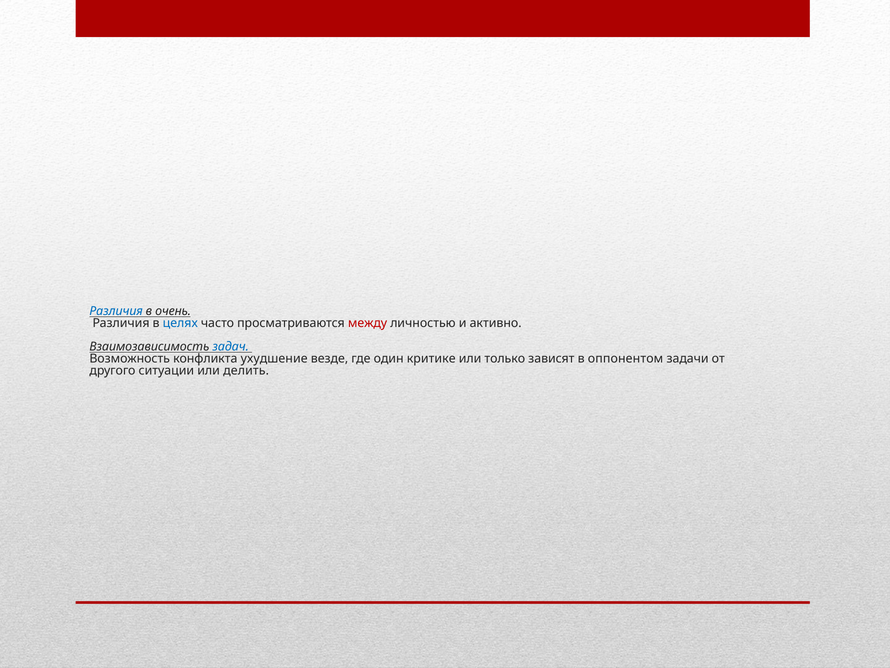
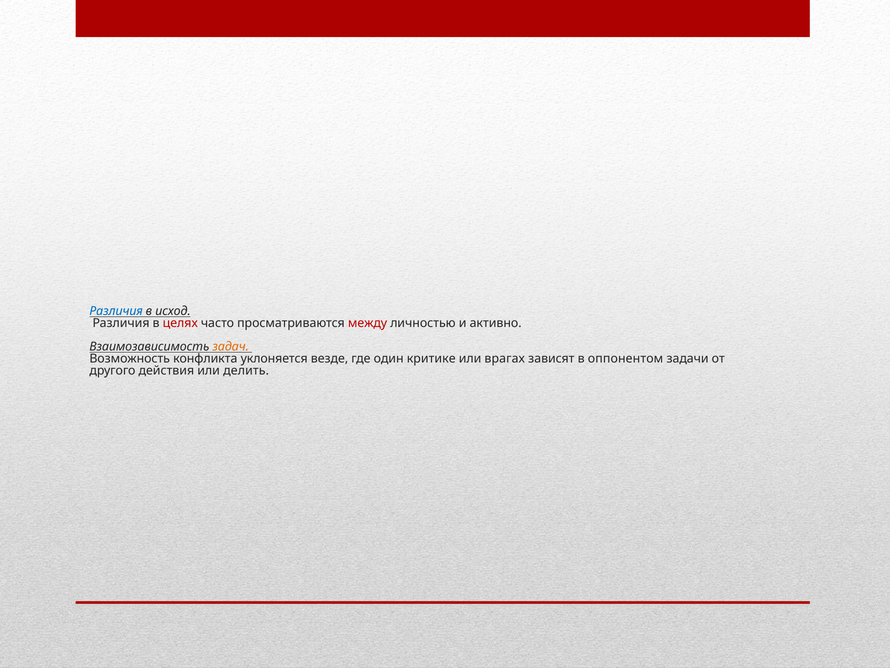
очень: очень -> исход (173, 311)
целях colour: blue -> red (180, 323)
задач colour: blue -> orange (231, 347)
ухудшение: ухудшение -> уклоняется (274, 358)
только: только -> врагах (505, 358)
ситуации: ситуации -> действия (166, 370)
